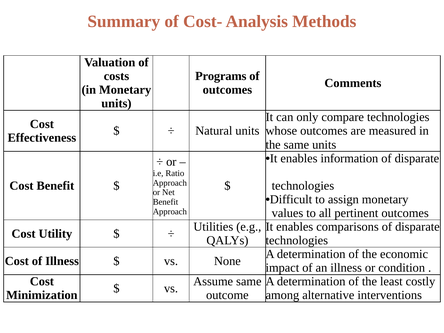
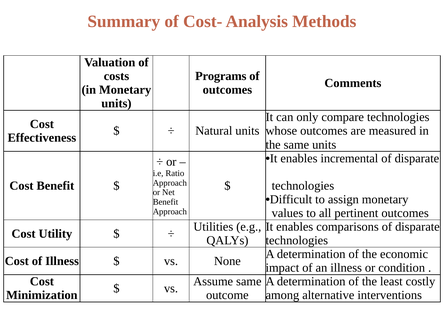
information: information -> incremental (349, 158)
